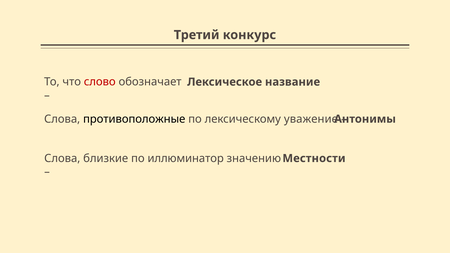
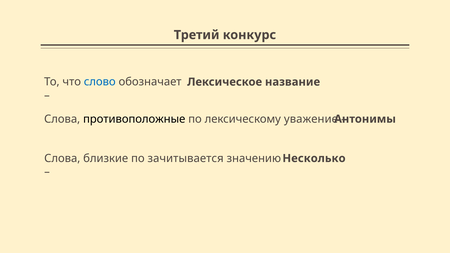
слово colour: red -> blue (100, 82)
иллюминатор: иллюминатор -> зачитывается (186, 158)
Местности: Местности -> Несколько (314, 158)
